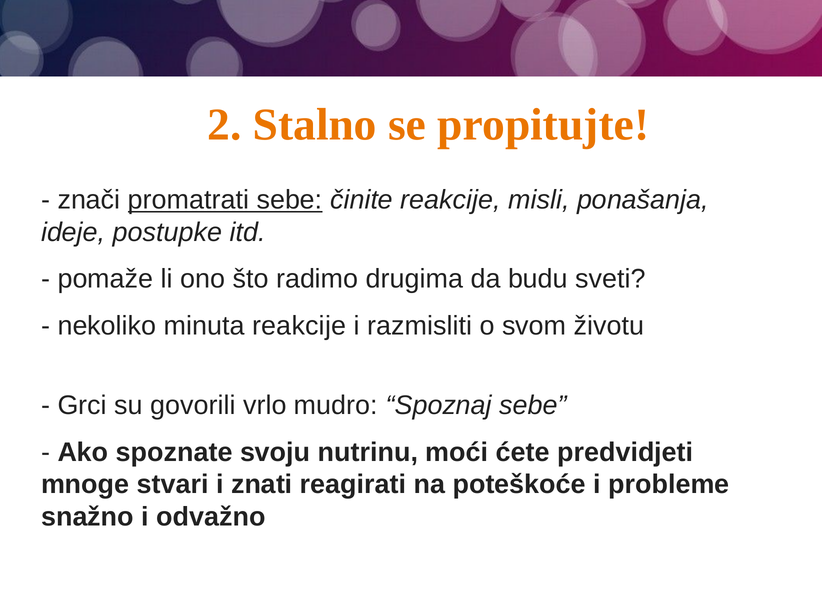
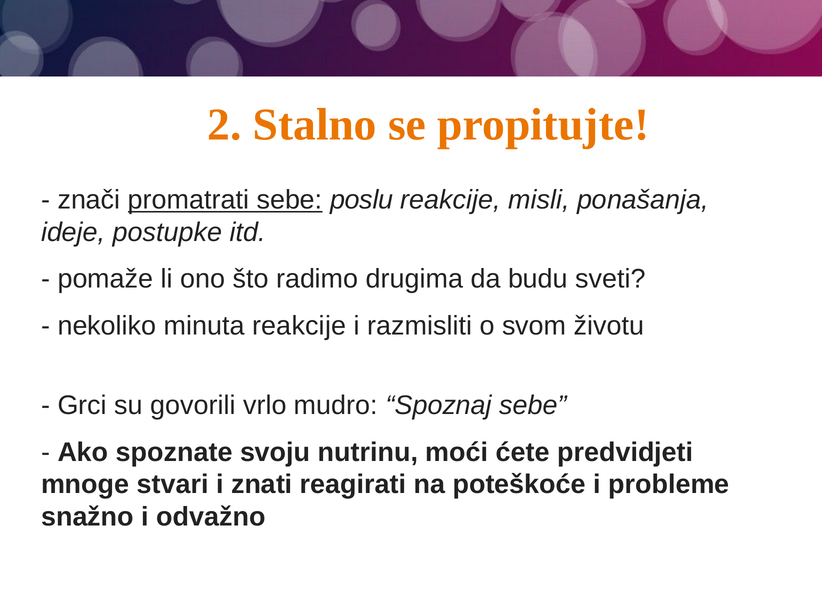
činite: činite -> poslu (362, 200)
